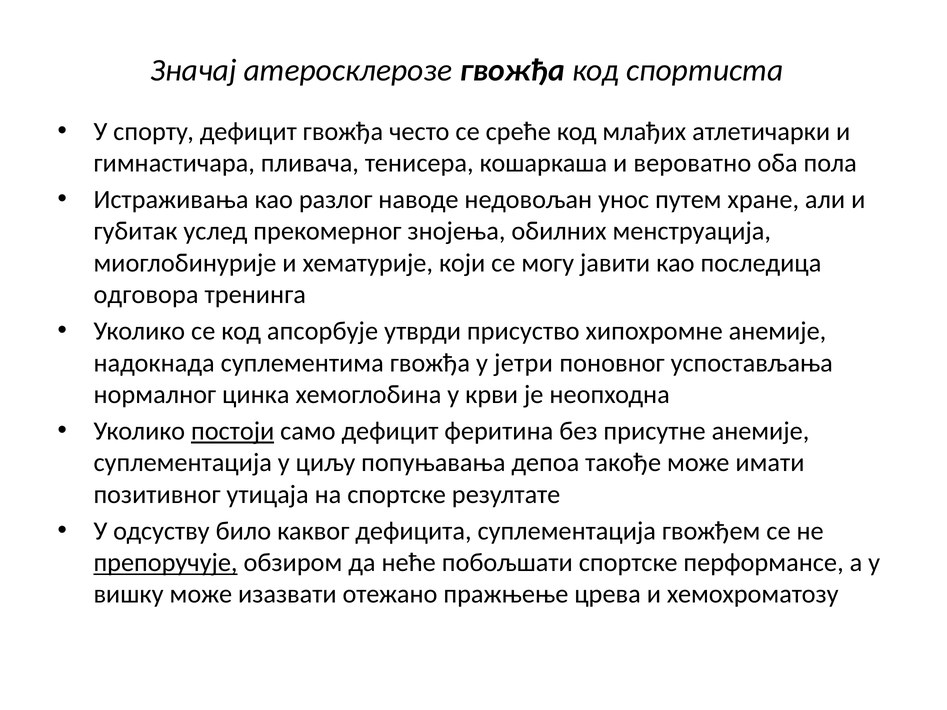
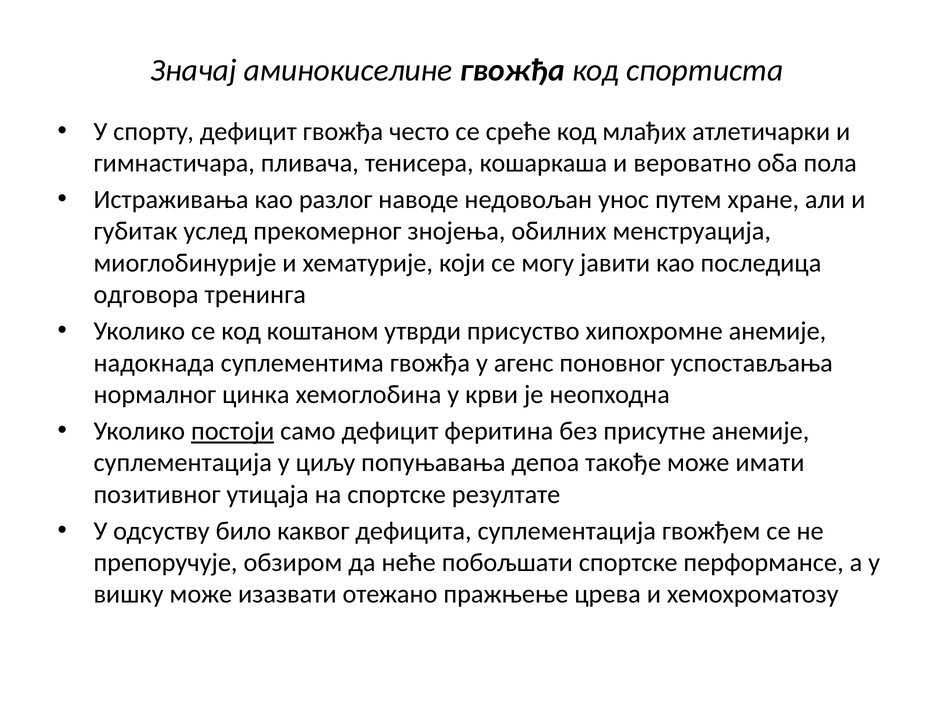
атеросклерозе: атеросклерозе -> аминокиселине (348, 70)
апсорбује: апсорбује -> коштаном (323, 331)
јетри: јетри -> агенс (524, 363)
препоручује underline: present -> none (166, 563)
